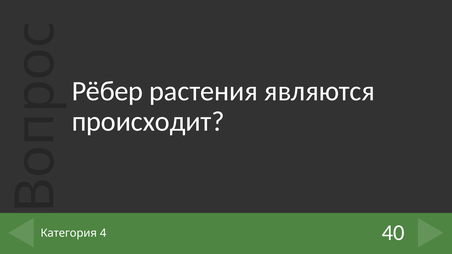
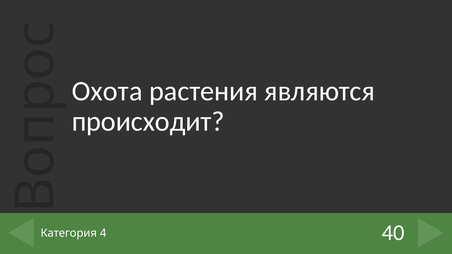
Рёбер: Рёбер -> Охота (107, 91)
